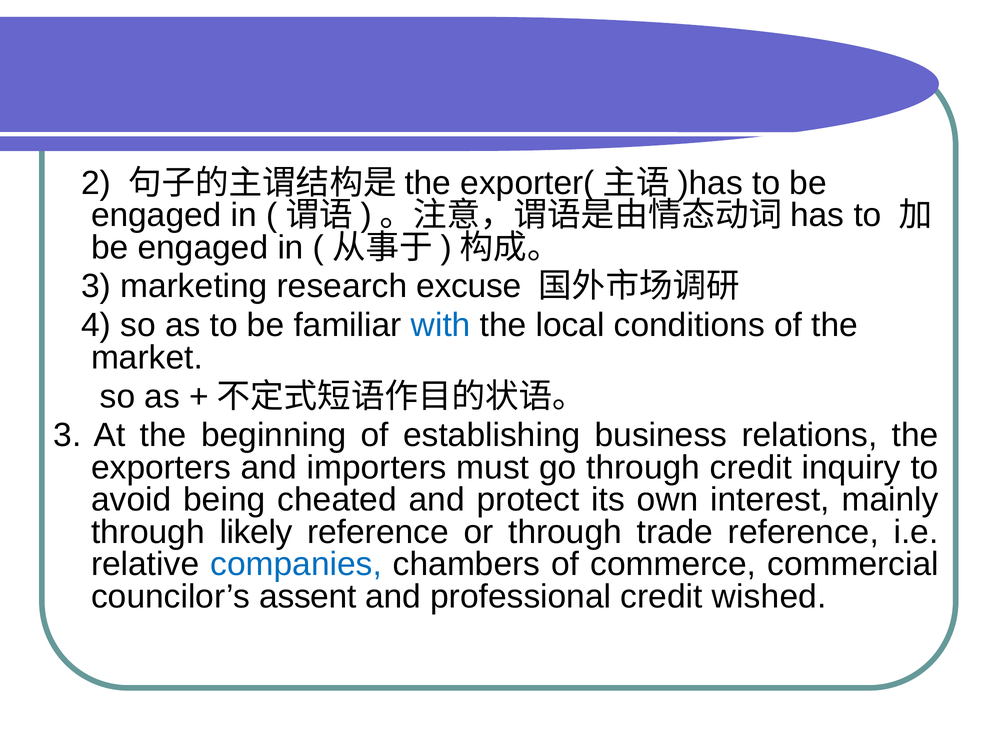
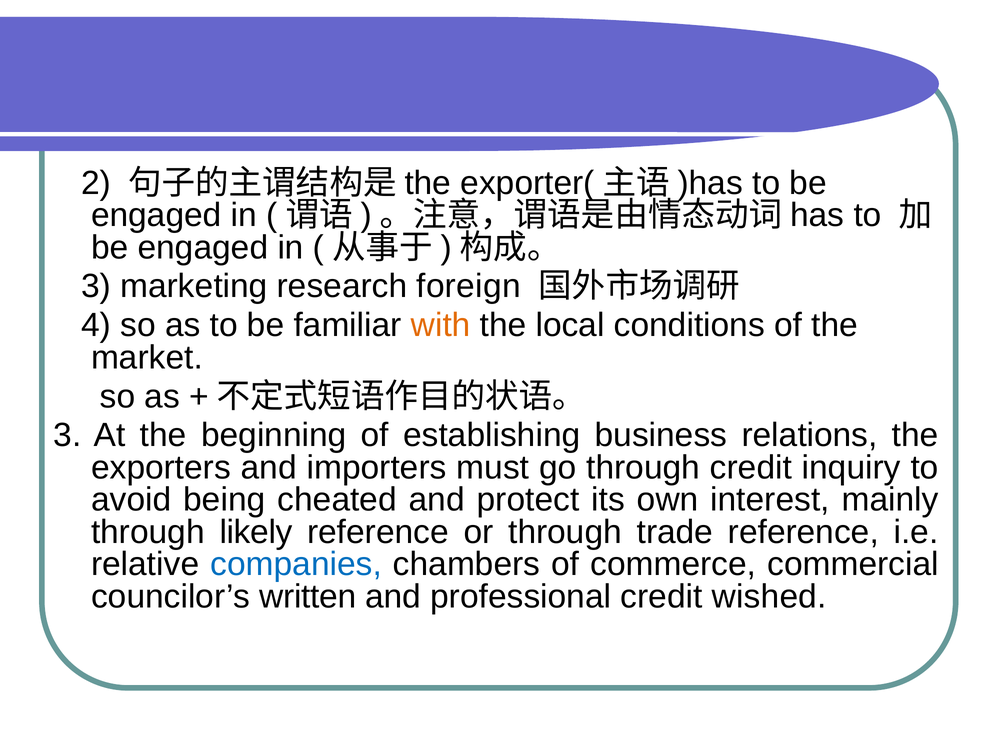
excuse: excuse -> foreign (469, 286)
with colour: blue -> orange (441, 325)
assent: assent -> written (308, 596)
